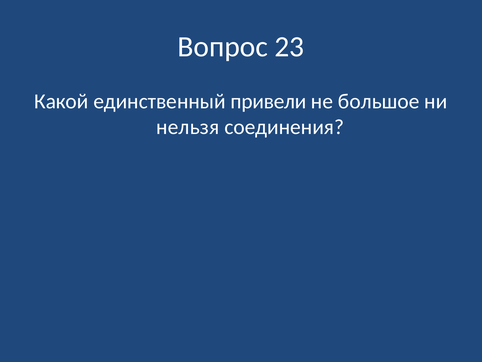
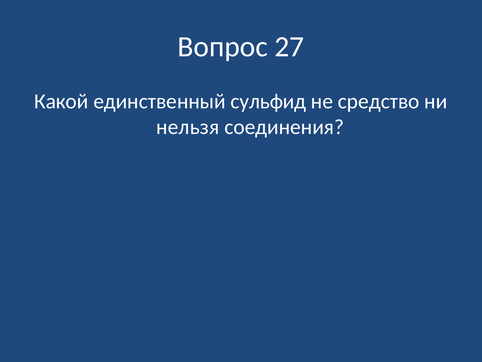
23: 23 -> 27 (289, 47)
привели: привели -> сульфид (268, 101)
большое: большое -> средство (379, 101)
